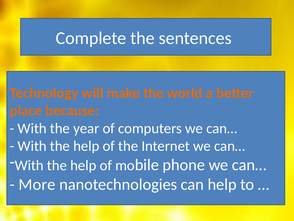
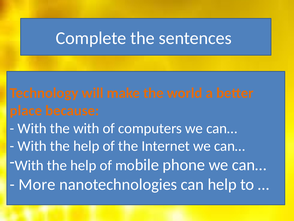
the year: year -> with (86, 128)
